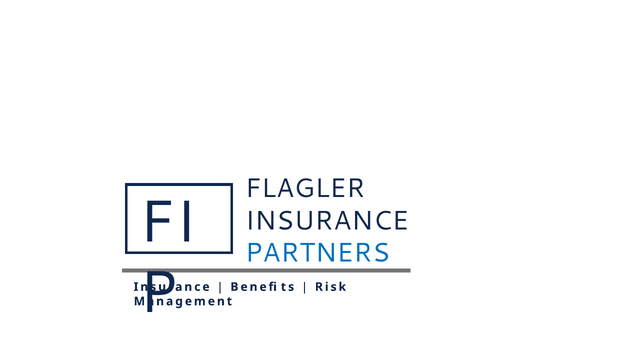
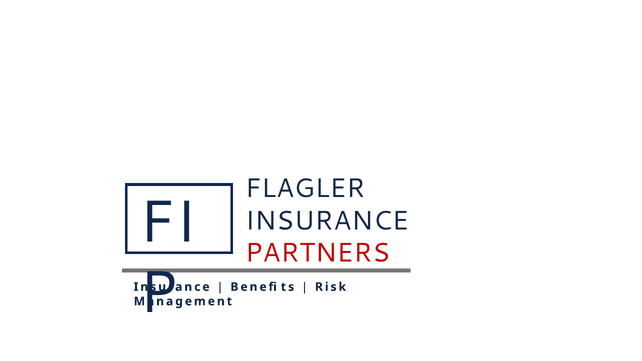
PARTNERS colour: blue -> red (317, 253)
